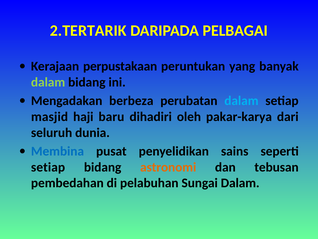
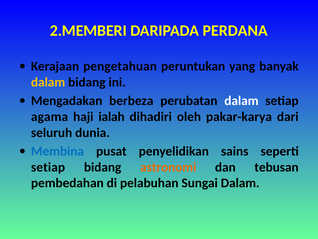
2.TERTARIK: 2.TERTARIK -> 2.MEMBERI (88, 31)
PELBAGAI: PELBAGAI -> PERDANA (235, 31)
perpustakaan: perpustakaan -> pengetahuan (120, 66)
dalam colour: light green -> yellow (48, 82)
dalam colour: light blue -> white (241, 101)
masjid: masjid -> agama (50, 116)
baru: baru -> ialah (112, 116)
